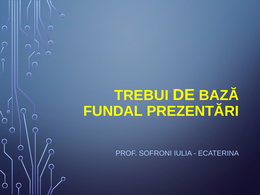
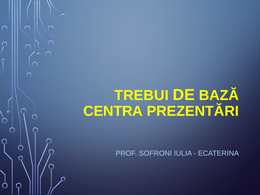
FUNDAL: FUNDAL -> CENTRA (113, 111)
